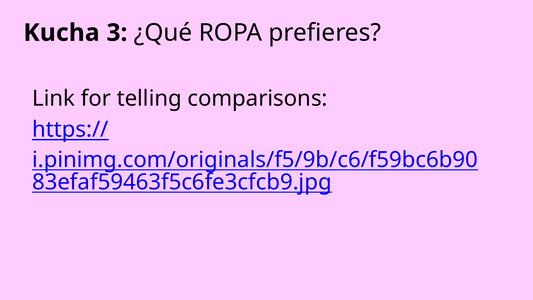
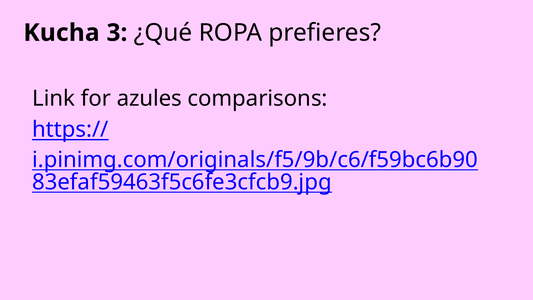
telling: telling -> azules (149, 98)
